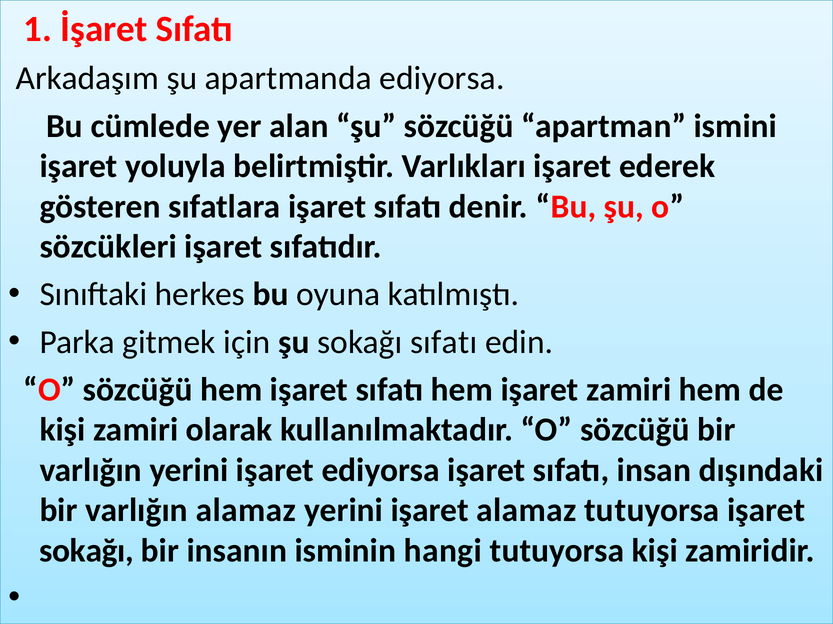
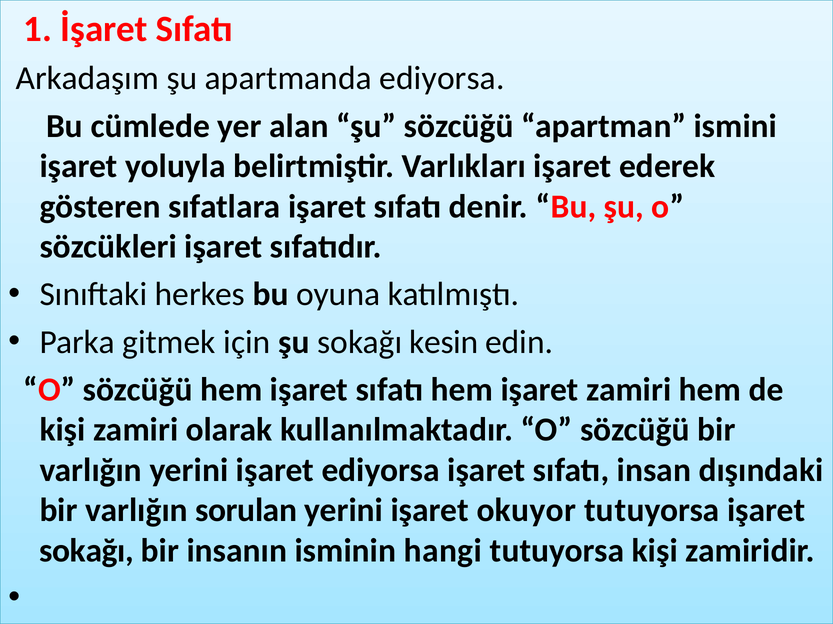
sokağı sıfatı: sıfatı -> kesin (444, 342)
varlığın alamaz: alamaz -> sorulan (246, 511)
işaret alamaz: alamaz -> okuyor (526, 511)
